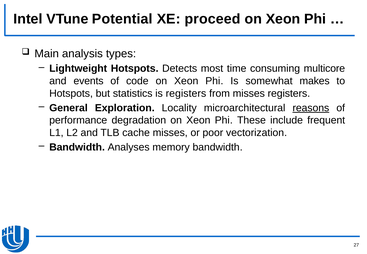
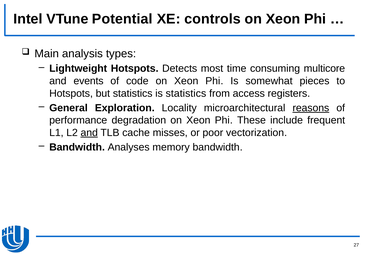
proceed: proceed -> controls (213, 19)
makes: makes -> pieces (315, 81)
is registers: registers -> statistics (186, 93)
from misses: misses -> access (249, 93)
and underline: none -> present (89, 133)
